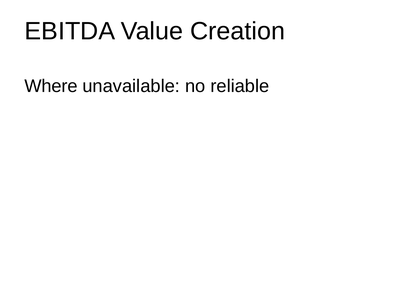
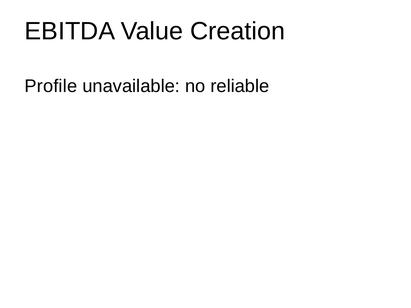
Where: Where -> Profile (51, 86)
